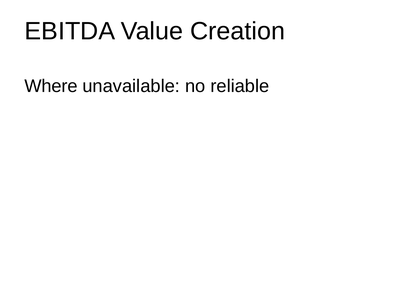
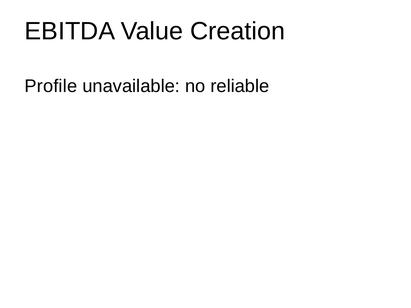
Where: Where -> Profile (51, 86)
